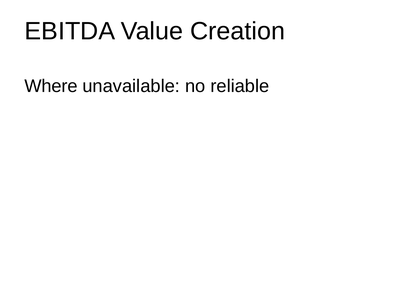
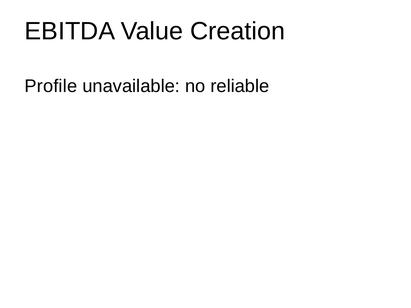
Where: Where -> Profile (51, 86)
